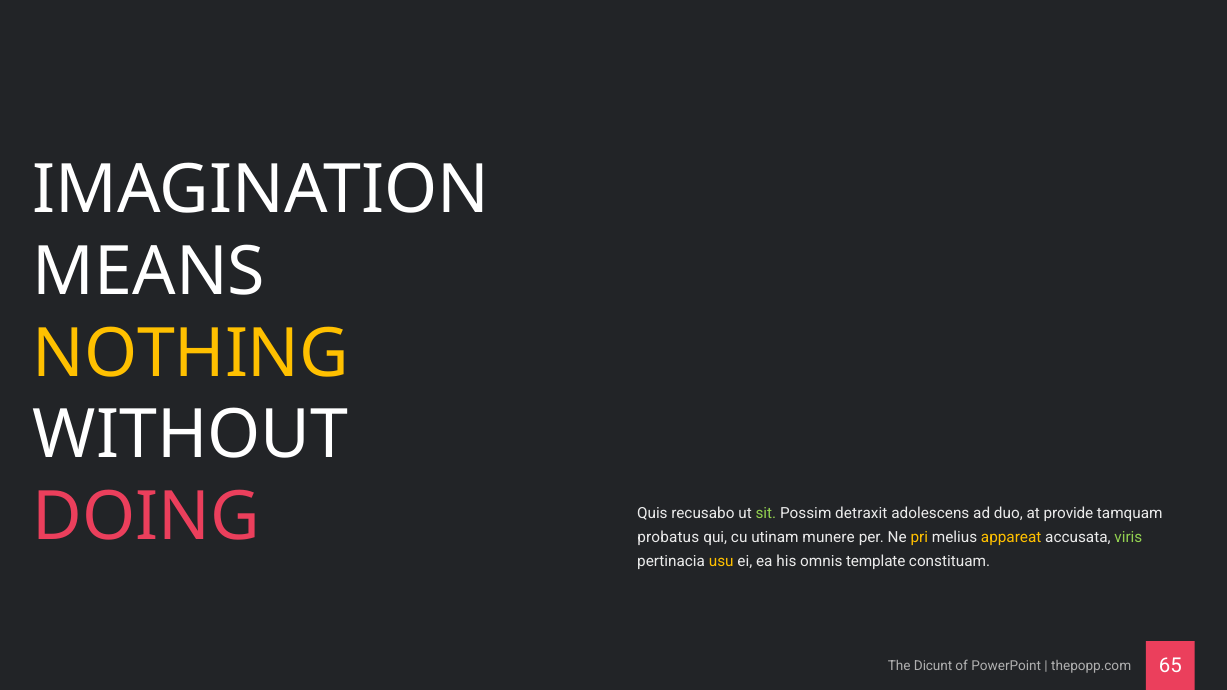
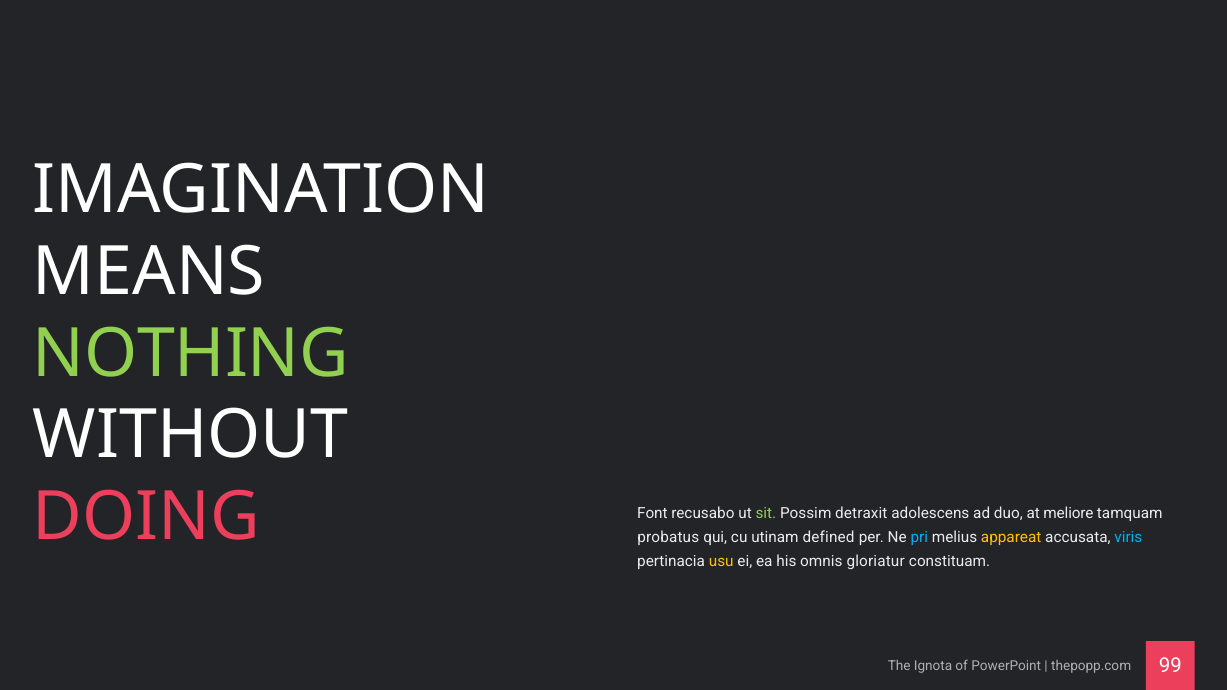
NOTHING colour: yellow -> light green (191, 354)
Quis: Quis -> Font (652, 514)
provide: provide -> meliore (1068, 514)
munere: munere -> defined (829, 538)
pri colour: yellow -> light blue (919, 538)
viris colour: light green -> light blue (1128, 538)
template: template -> gloriatur (876, 562)
Dicunt: Dicunt -> Ignota (933, 666)
65: 65 -> 99 (1170, 666)
